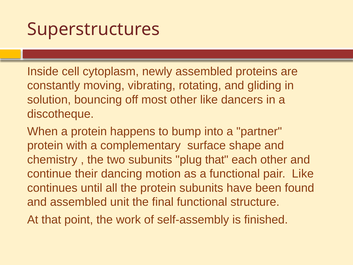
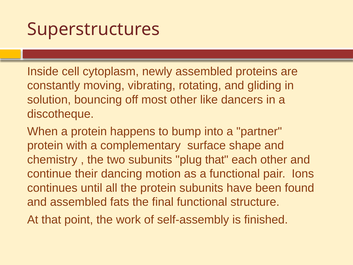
pair Like: Like -> Ions (303, 174)
unit: unit -> fats (120, 202)
